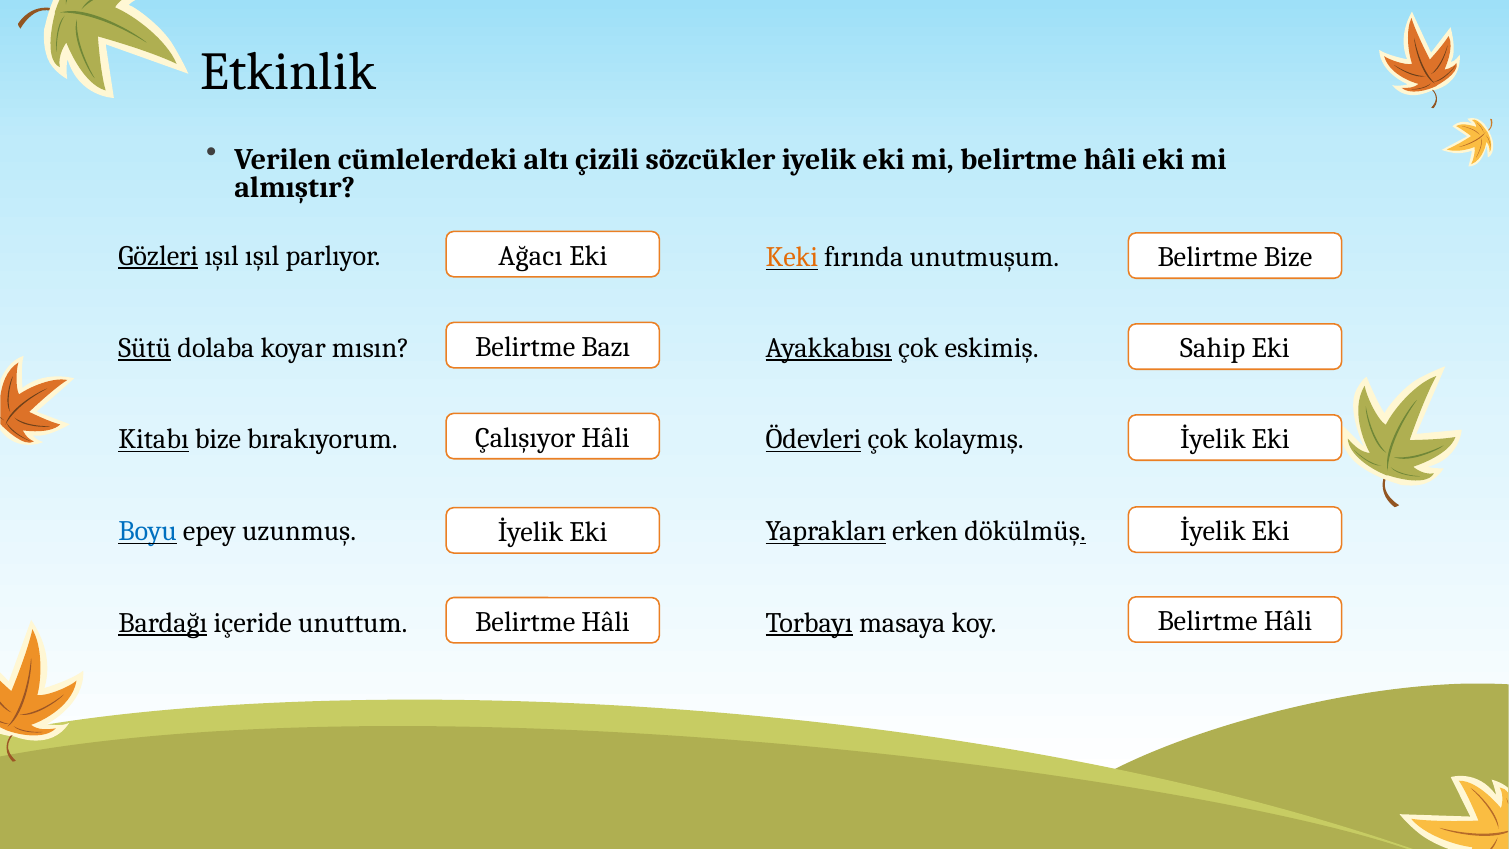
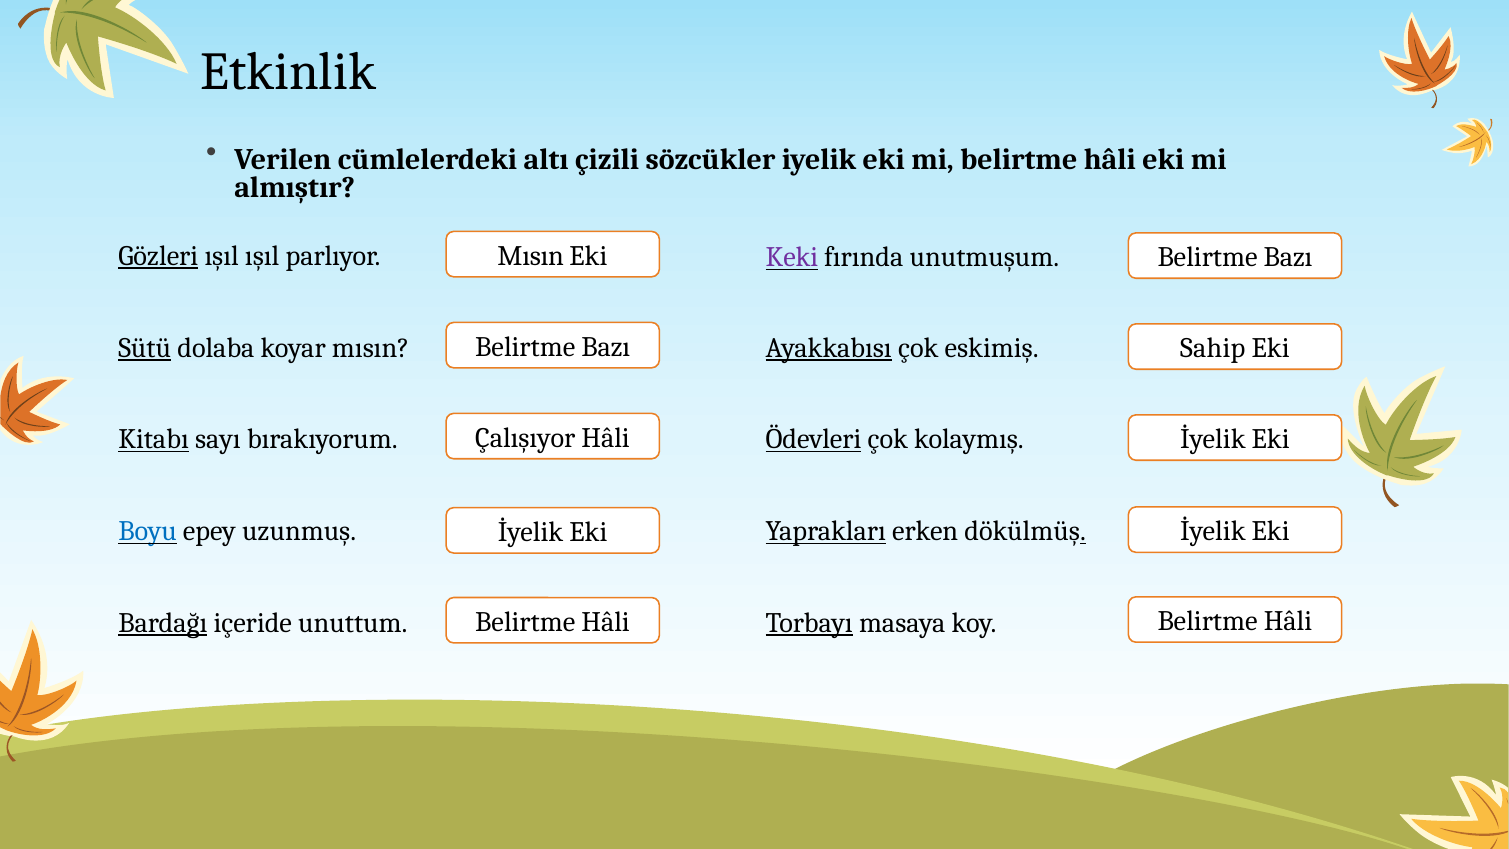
Ağacı: Ağacı -> Mısın (531, 256)
Keki colour: orange -> purple (792, 257)
Bize: Bize -> Bazı (1288, 257)
Kitabı bize: bize -> sayı (218, 439)
